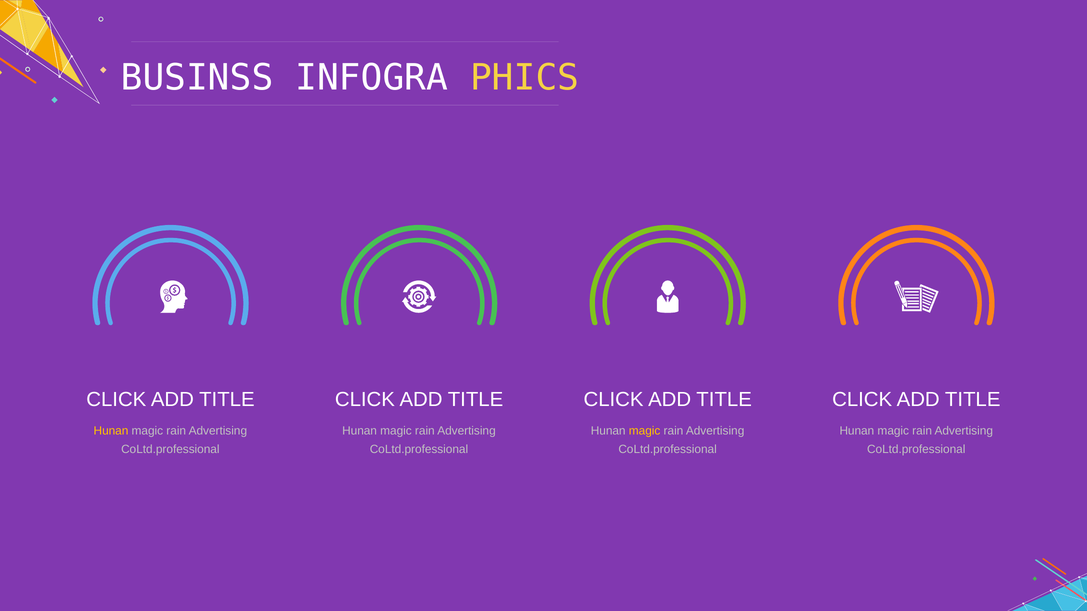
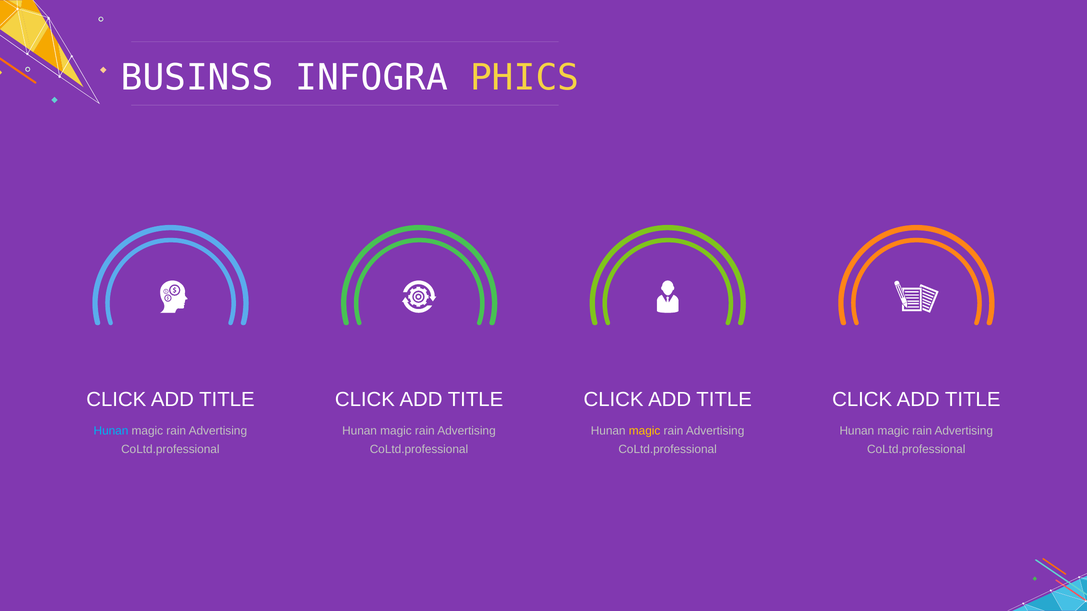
Hunan colour: yellow -> light blue (111, 431)
